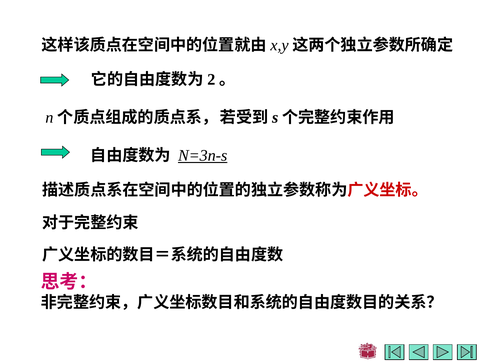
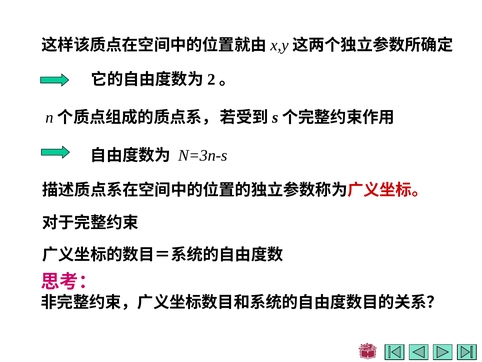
N=3n-s underline: present -> none (203, 155)
